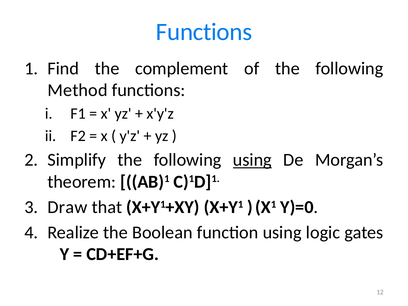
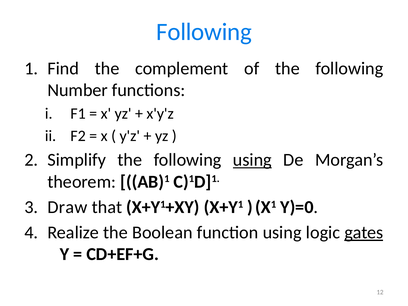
Functions: Functions -> Following (204, 32)
Method: Method -> Number (78, 90)
gates underline: none -> present (364, 233)
